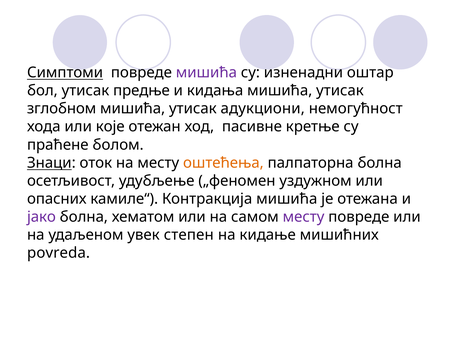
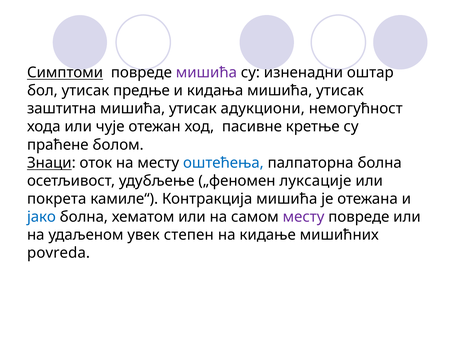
зглобном: зглобном -> заштитна (62, 109)
које: које -> чује (110, 127)
оштећења colour: orange -> blue (223, 163)
уздужном: уздужном -> луксације (315, 181)
опасних: опасних -> покрета (57, 199)
јако colour: purple -> blue (41, 217)
